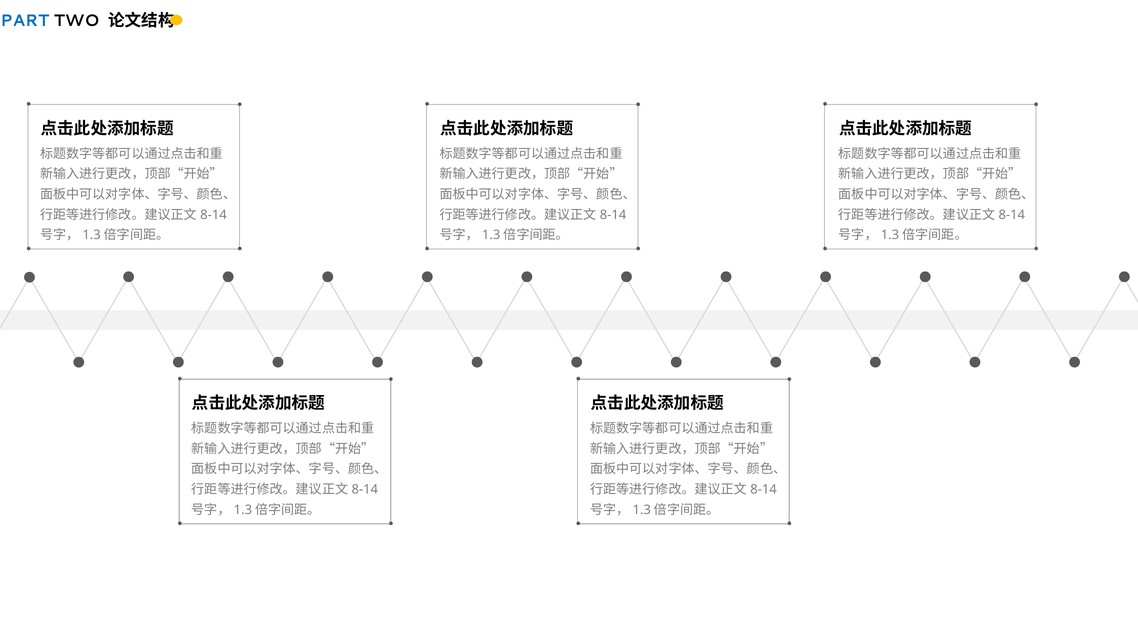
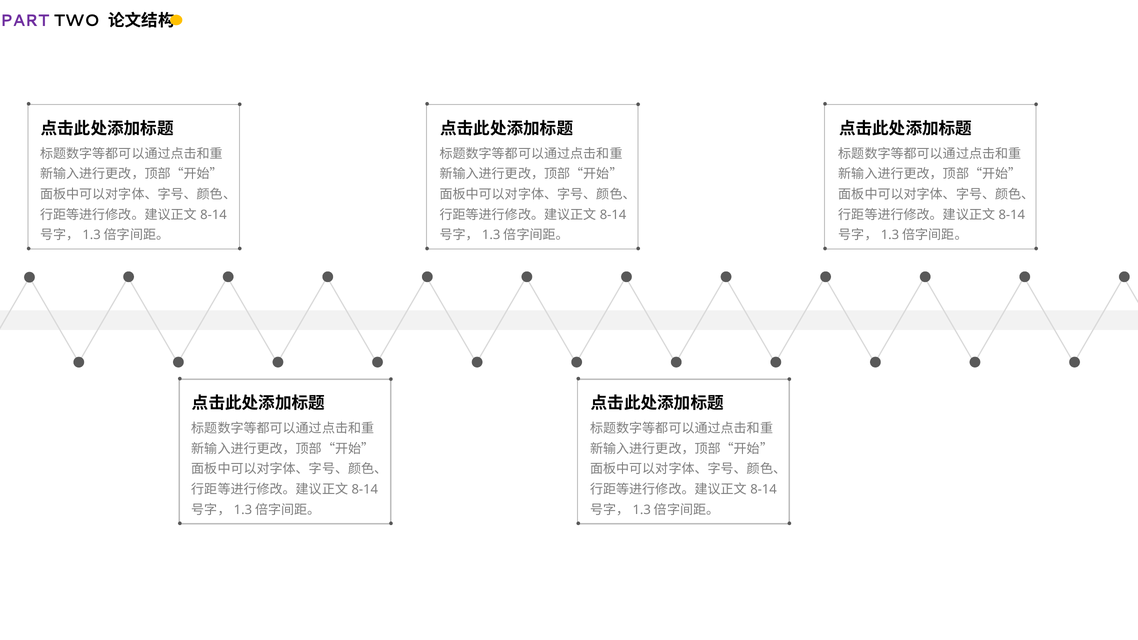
PART colour: blue -> purple (25, 21)
